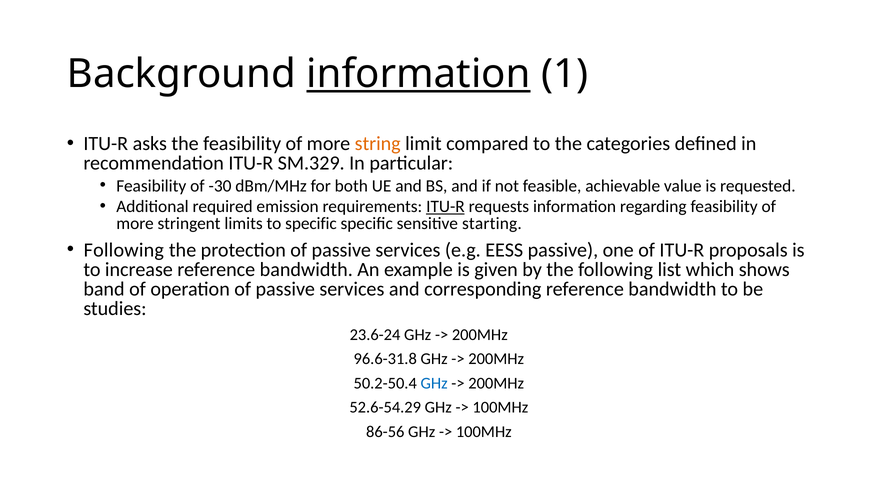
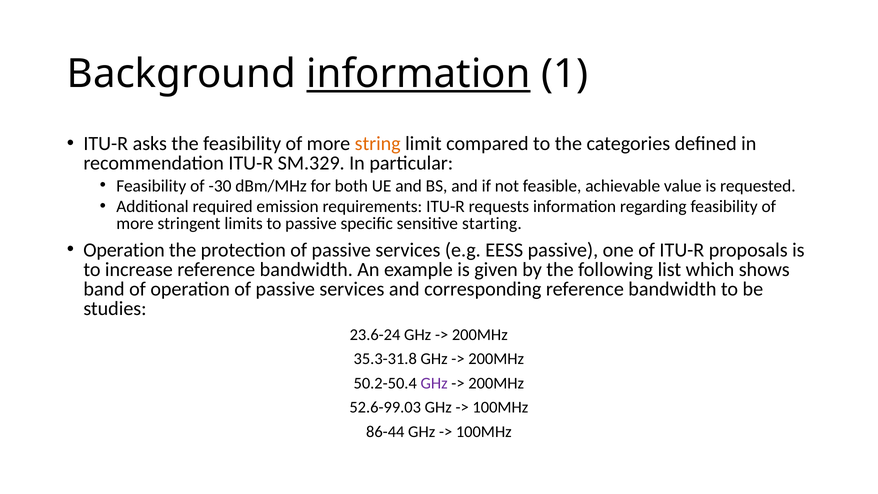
ITU-R underline: present -> none (445, 207)
to specific: specific -> passive (311, 224)
Following: Following -> Operation (124, 250)
96.6-31.8: 96.6-31.8 -> 35.3-31.8 (385, 359)
GHz colour: blue -> purple (434, 383)
52.6-54.29: 52.6-54.29 -> 52.6-99.03 (385, 407)
86-56: 86-56 -> 86-44 (385, 432)
